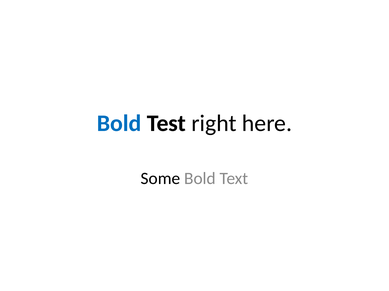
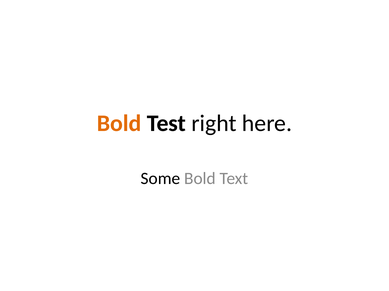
Bold colour: blue -> orange (119, 124)
